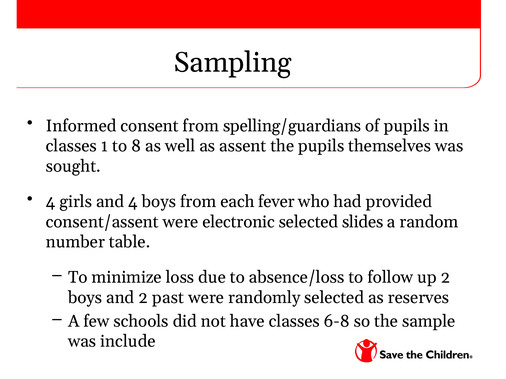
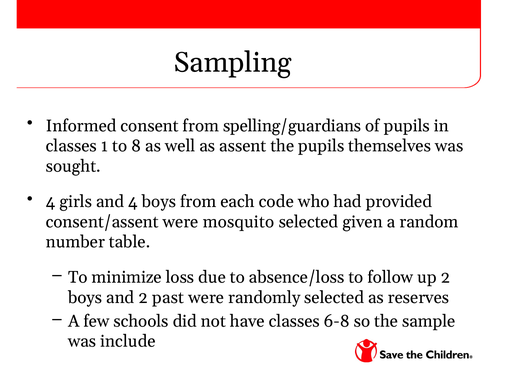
fever: fever -> code (276, 202)
electronic: electronic -> mosquito (238, 222)
slides: slides -> given (363, 222)
